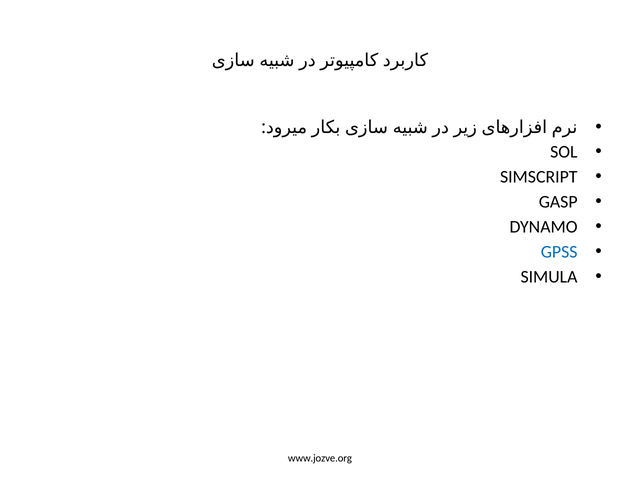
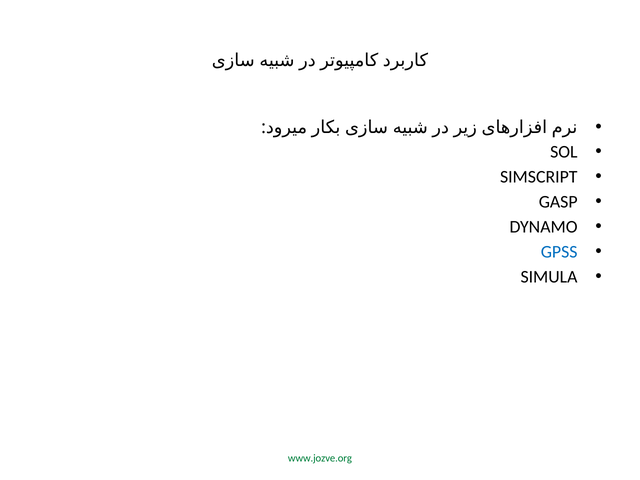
www.jozve.org colour: black -> green (320, 458)
